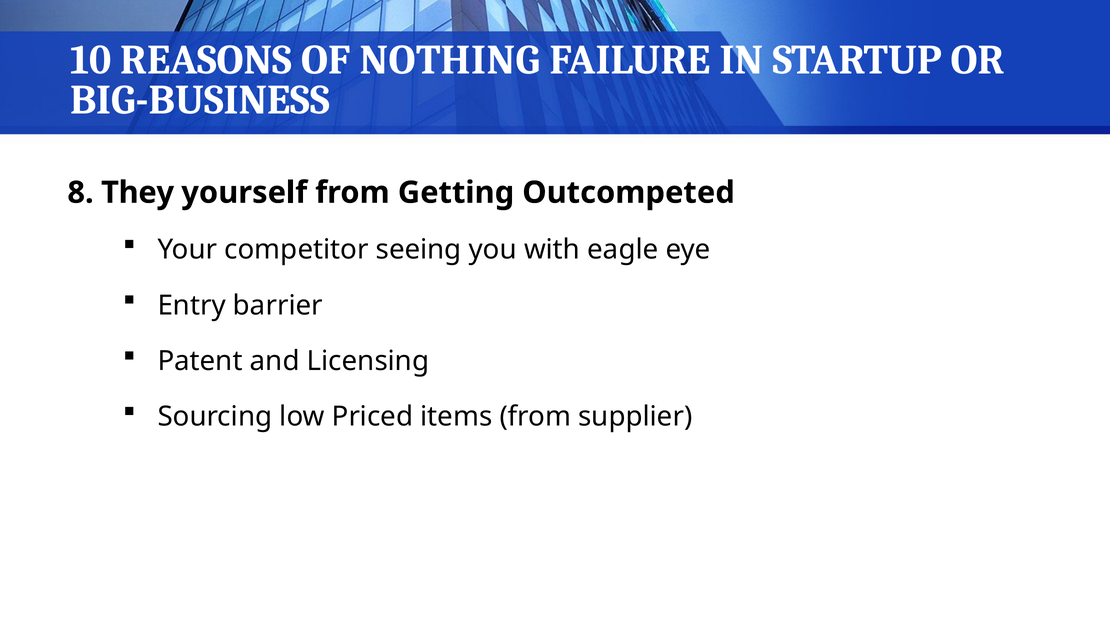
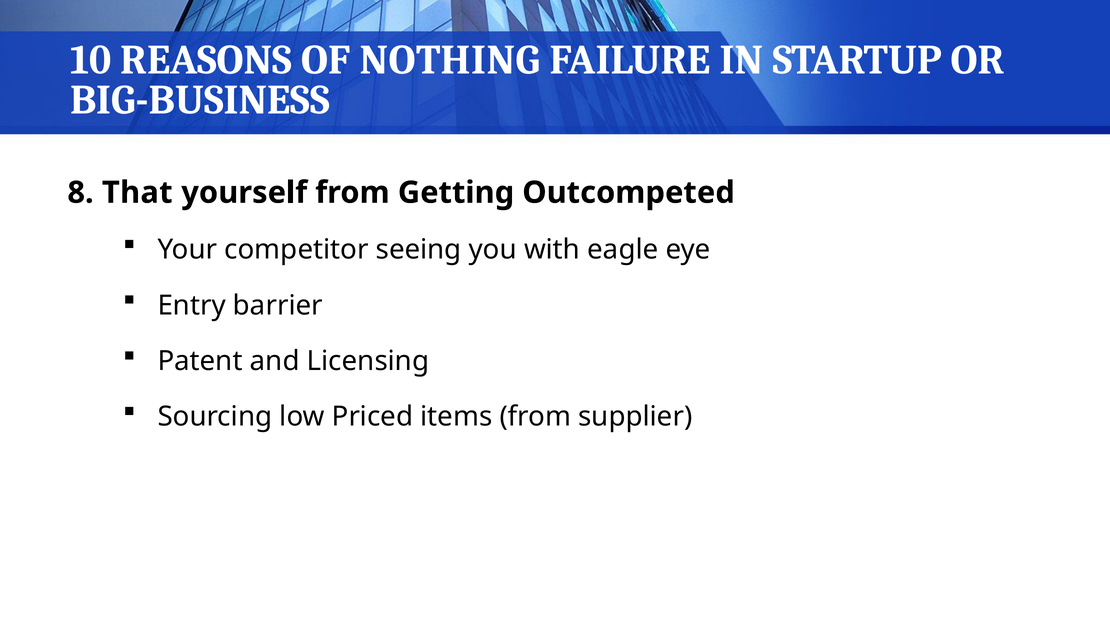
They: They -> That (137, 192)
